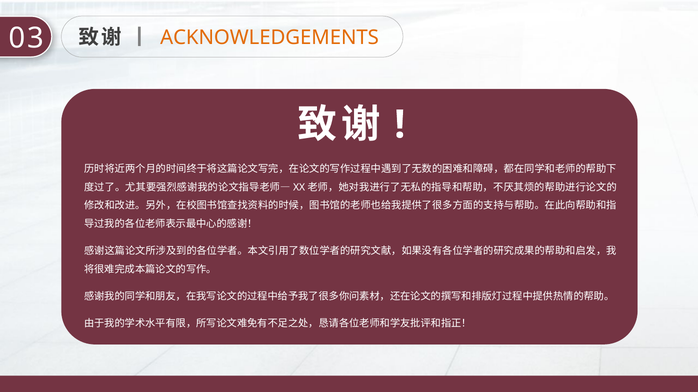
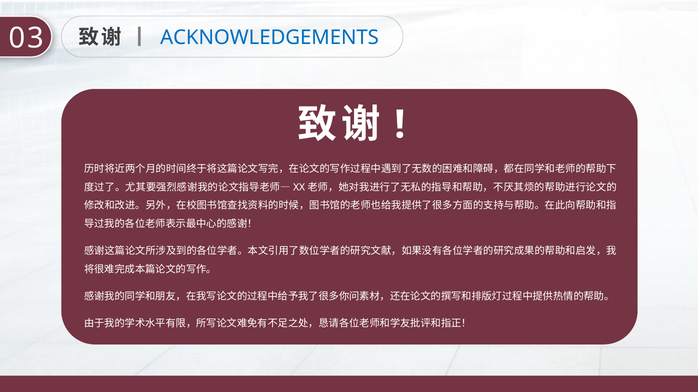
ACKNOWLEDGEMENTS colour: orange -> blue (270, 38)
